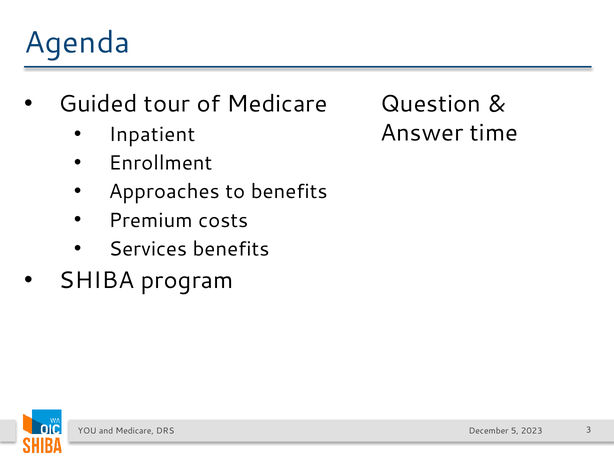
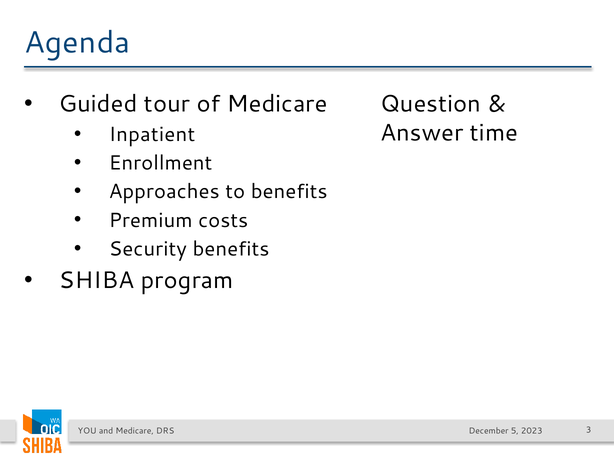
Services: Services -> Security (148, 249)
